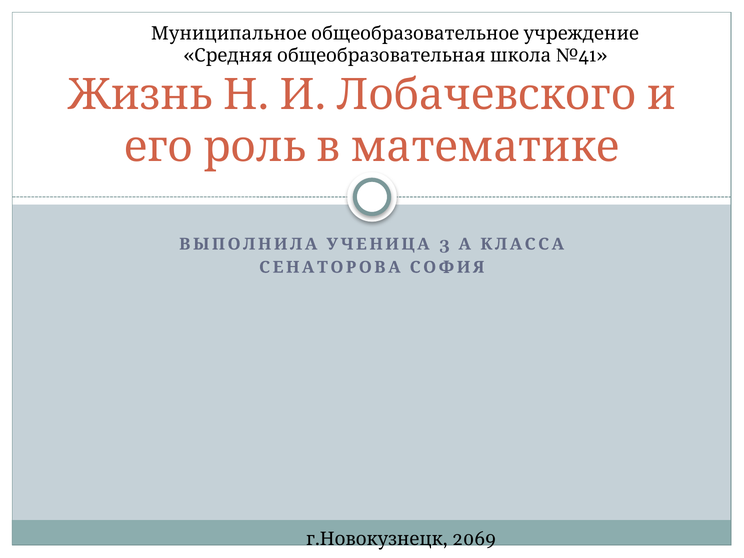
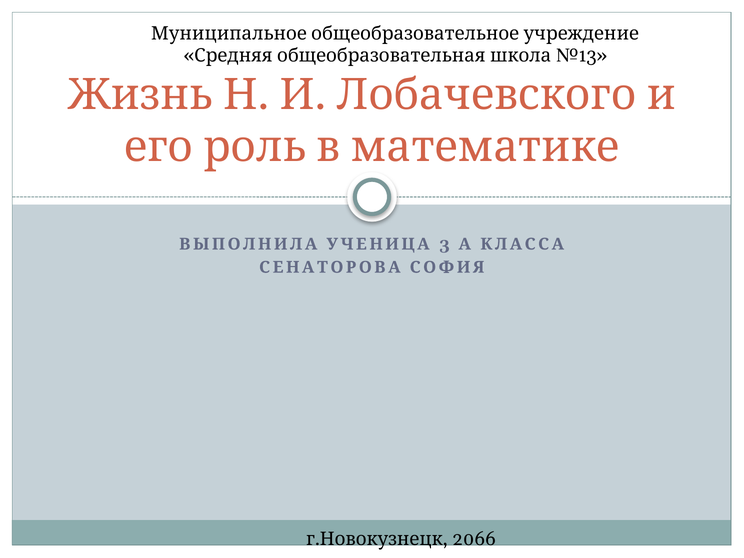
№41: №41 -> №13 (582, 56)
2069: 2069 -> 2066 (474, 539)
